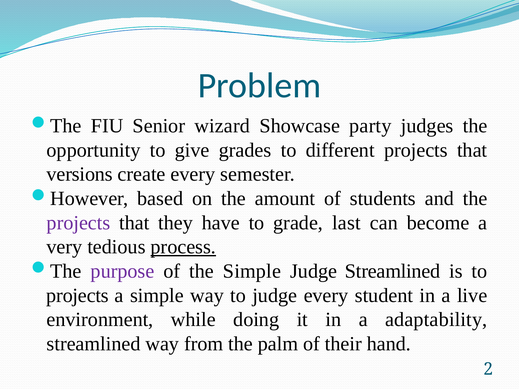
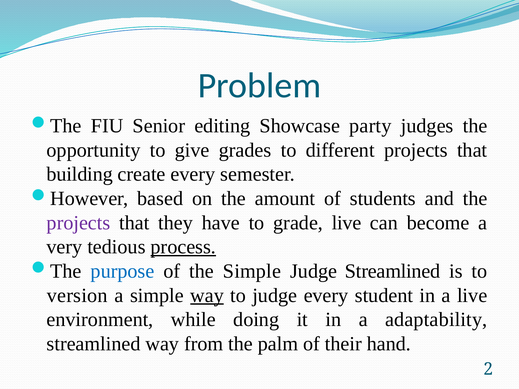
wizard: wizard -> editing (222, 126)
versions: versions -> building (80, 174)
grade last: last -> live (347, 223)
purpose colour: purple -> blue (122, 271)
projects: projects -> version (77, 296)
way underline: none -> present (207, 296)
